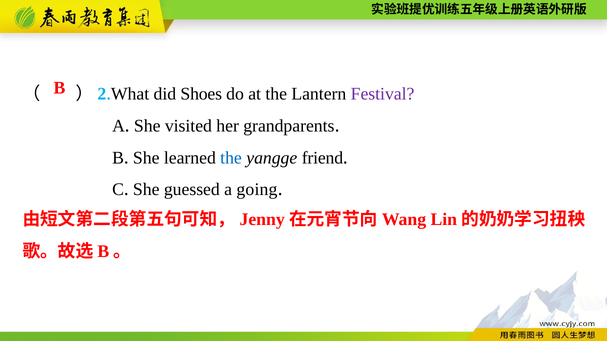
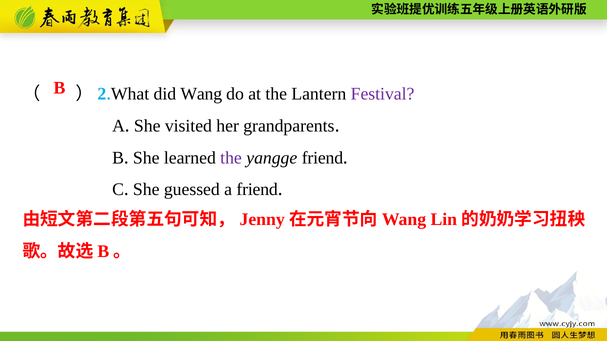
did Shoes: Shoes -> Wang (201, 94)
the colour: blue -> purple (231, 158)
a going: going -> friend (257, 190)
